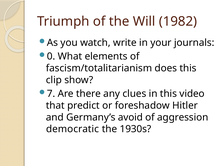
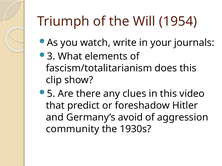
1982: 1982 -> 1954 (178, 21)
0: 0 -> 3 (51, 57)
7: 7 -> 5 (51, 94)
democratic: democratic -> community (73, 129)
